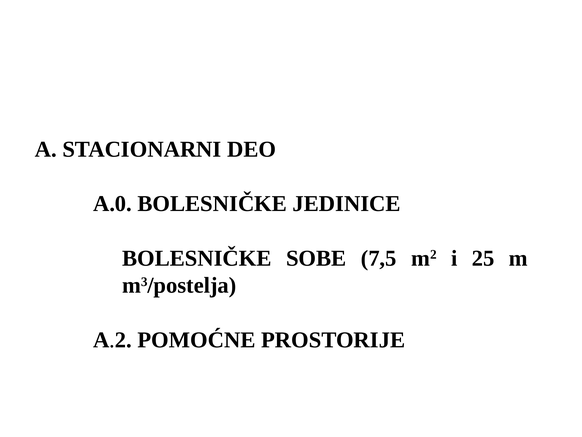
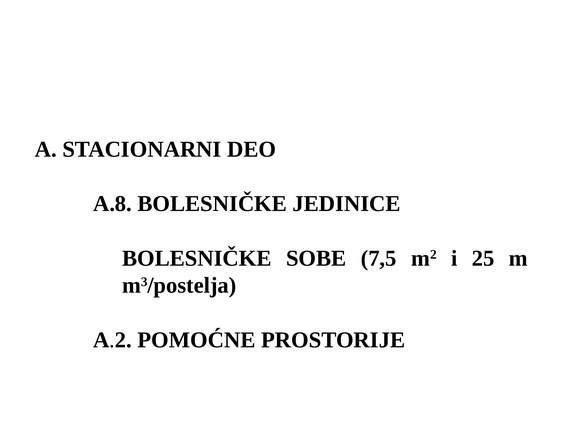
A.0: A.0 -> A.8 (112, 204)
